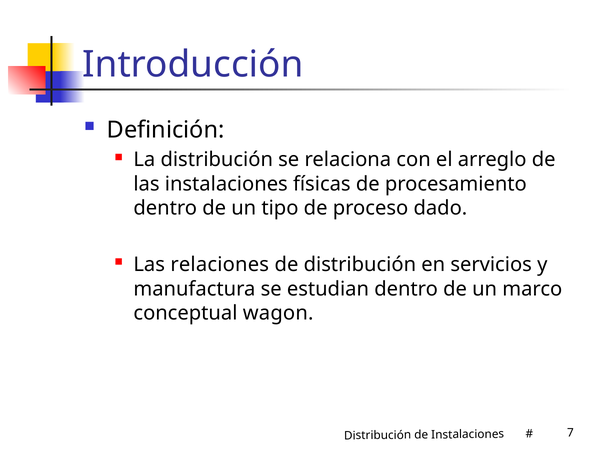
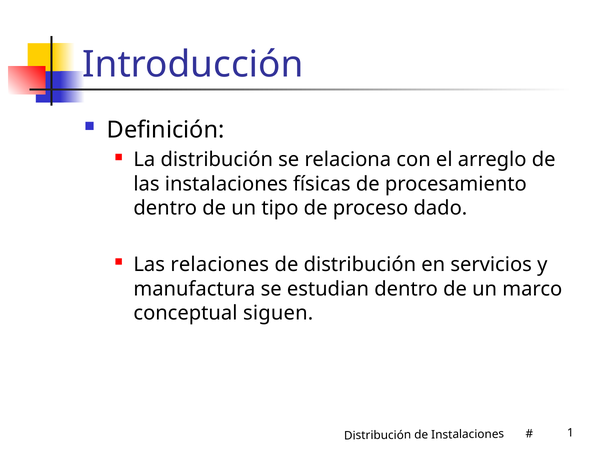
wagon: wagon -> siguen (278, 313)
7: 7 -> 1 (570, 432)
